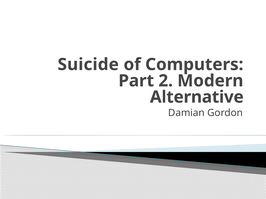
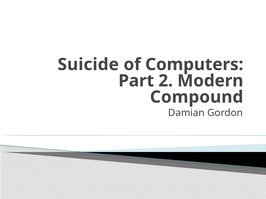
Alternative: Alternative -> Compound (197, 97)
